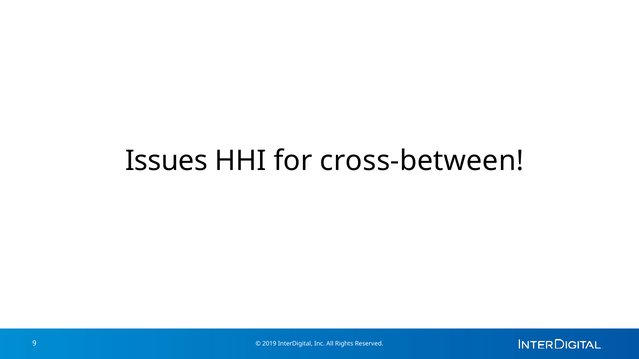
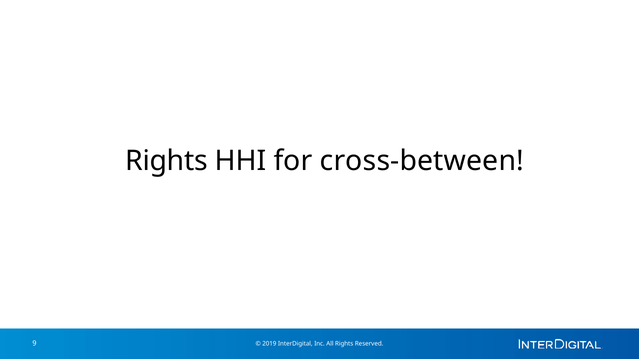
Issues: Issues -> Rights (166, 161)
